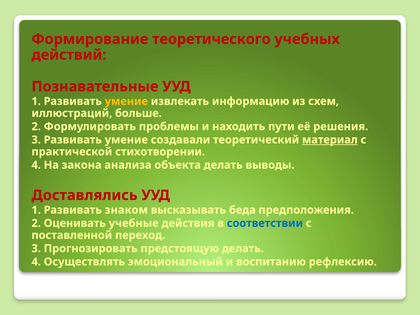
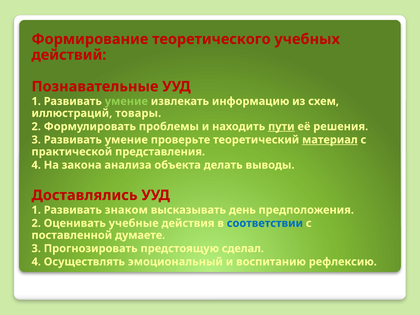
умение colour: yellow -> light green (126, 101)
больше: больше -> товары (138, 113)
пути underline: none -> present (281, 127)
создавали: создавали -> проверьте (180, 140)
стихотворении: стихотворении -> представления (160, 152)
беда: беда -> день (242, 210)
переход: переход -> думаете (140, 235)
предстоящую делать: делать -> сделал (243, 248)
